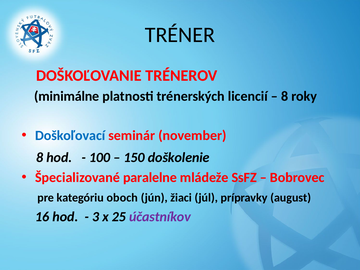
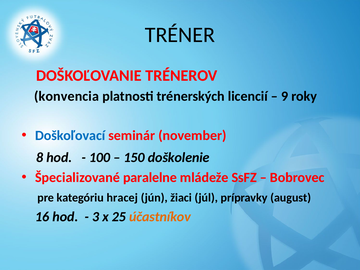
minimálne: minimálne -> konvencia (67, 96)
8: 8 -> 9 (285, 96)
oboch: oboch -> hracej (122, 198)
účastníkov colour: purple -> orange (160, 217)
